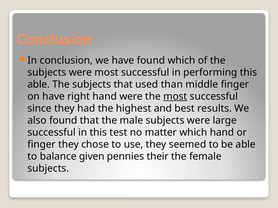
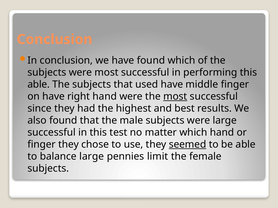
used than: than -> have (172, 85)
seemed underline: none -> present (188, 145)
balance given: given -> large (92, 157)
their: their -> limit (158, 157)
